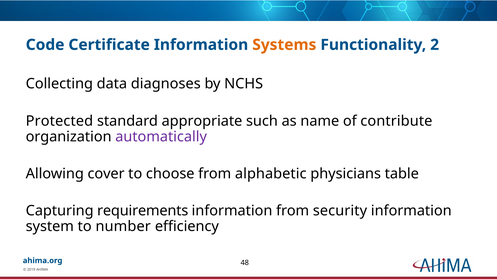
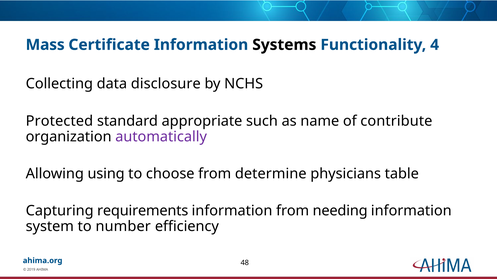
Code: Code -> Mass (45, 45)
Systems colour: orange -> black (284, 45)
2: 2 -> 4 (435, 45)
diagnoses: diagnoses -> disclosure (166, 84)
cover: cover -> using (106, 174)
alphabetic: alphabetic -> determine (271, 174)
security: security -> needing (340, 211)
